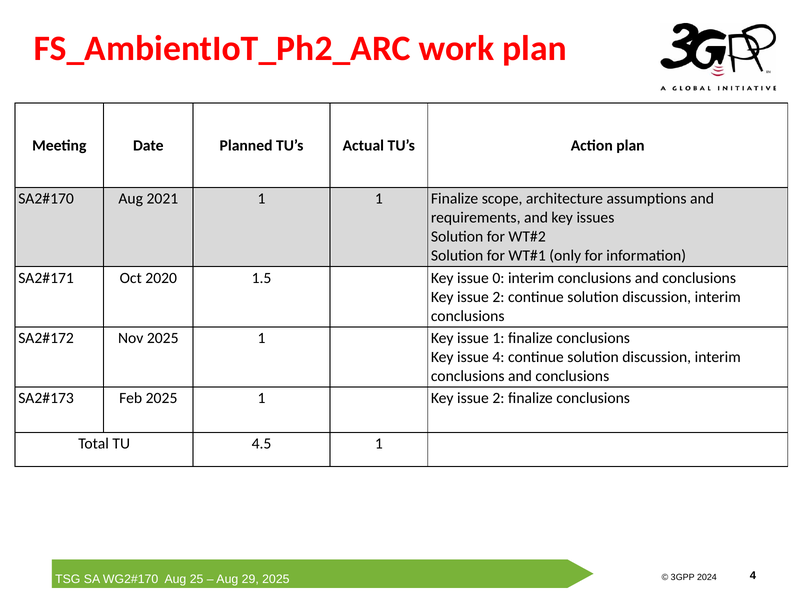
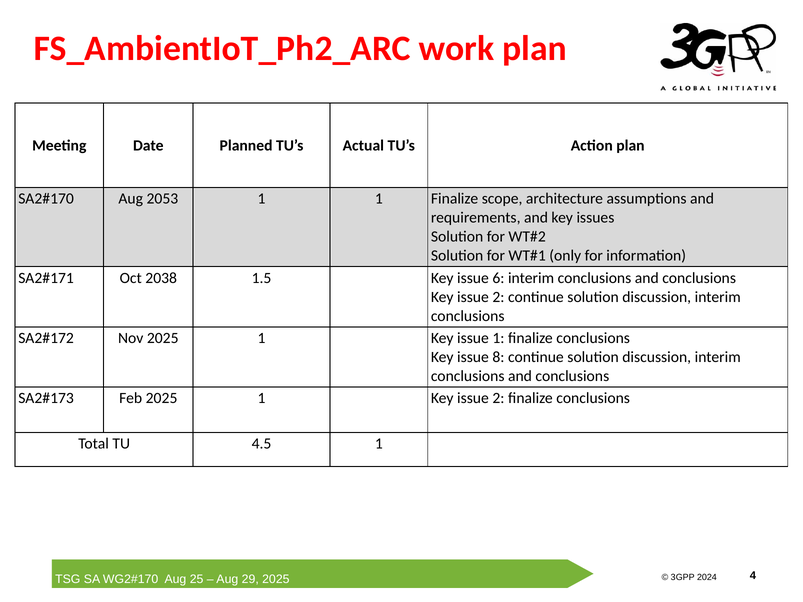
2021: 2021 -> 2053 (162, 199)
2020: 2020 -> 2038 (161, 278)
0: 0 -> 6 (498, 278)
issue 4: 4 -> 8 (498, 357)
